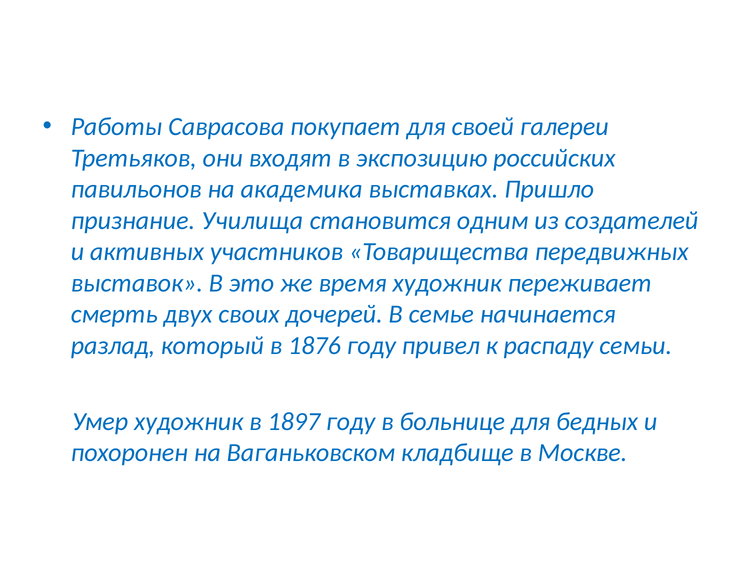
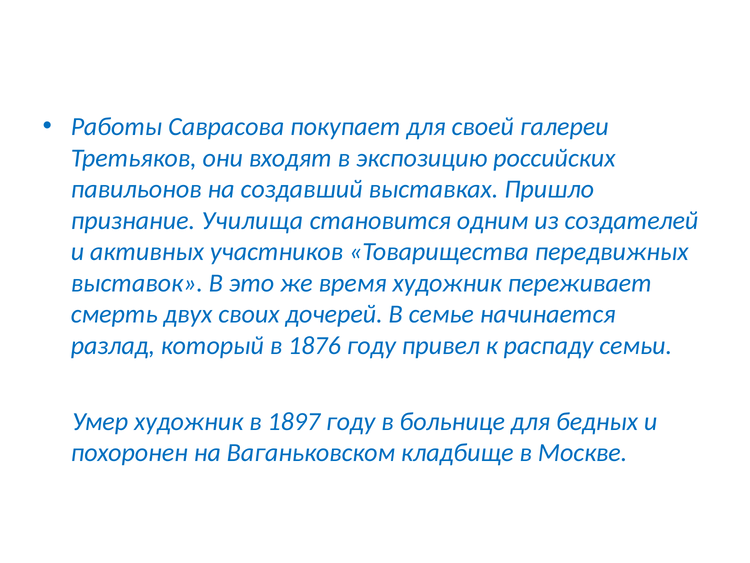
академика: академика -> создавший (302, 189)
